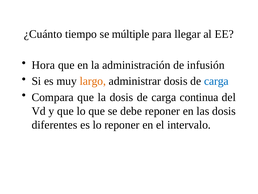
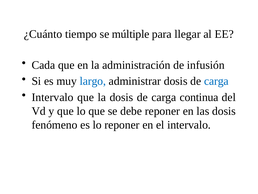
Hora: Hora -> Cada (43, 65)
largo colour: orange -> blue (93, 81)
Compara: Compara -> Intervalo (53, 97)
diferentes: diferentes -> fenómeno (55, 125)
